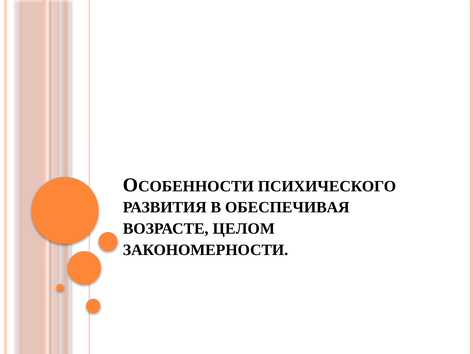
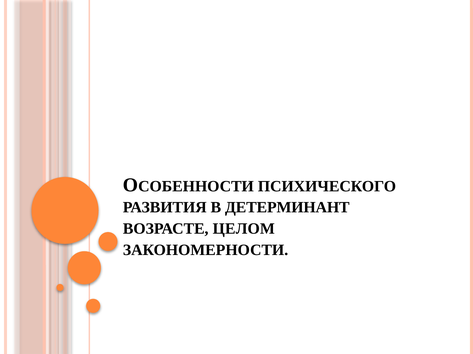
ОБЕСПЕЧИВАЯ: ОБЕСПЕЧИВАЯ -> ДЕТЕРМИНАНТ (287, 208)
